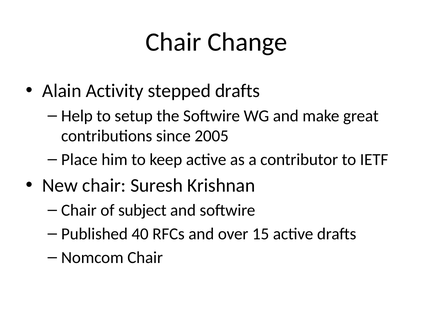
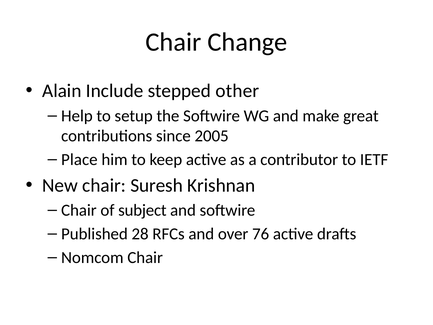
Activity: Activity -> Include (115, 91)
stepped drafts: drafts -> other (237, 91)
40: 40 -> 28 (140, 234)
15: 15 -> 76 (261, 234)
